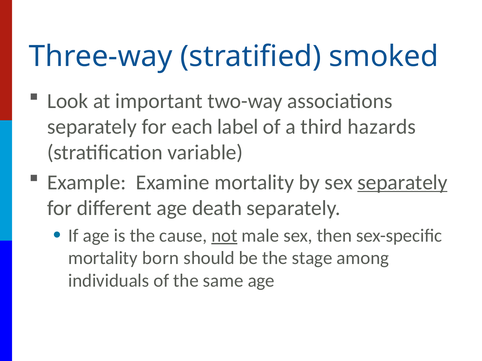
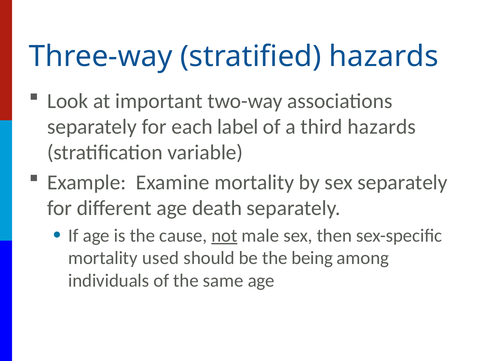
stratified smoked: smoked -> hazards (384, 57)
separately underline: present -> none (402, 183)
born: born -> used (161, 258)
stage: stage -> being (312, 258)
